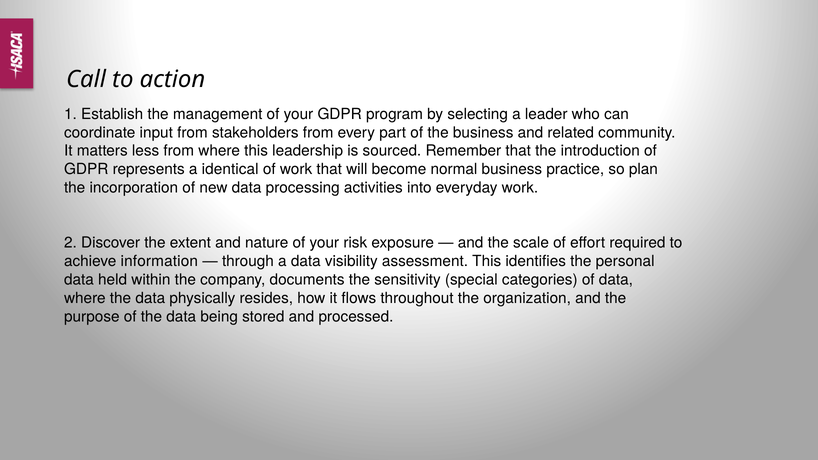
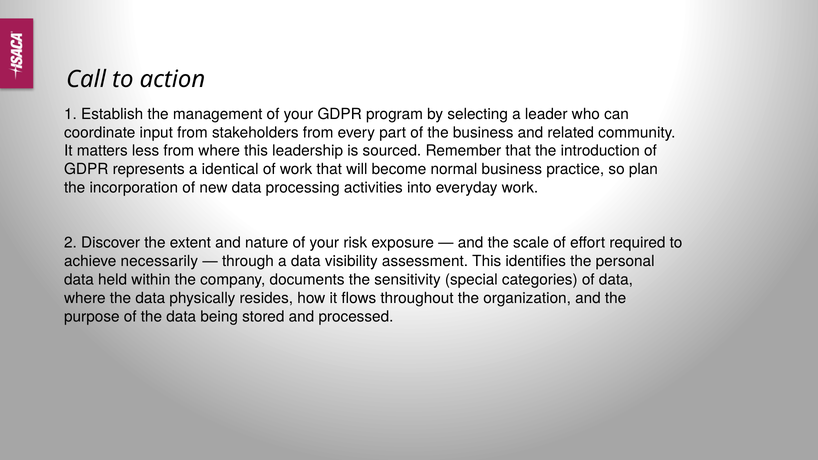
information: information -> necessarily (159, 261)
